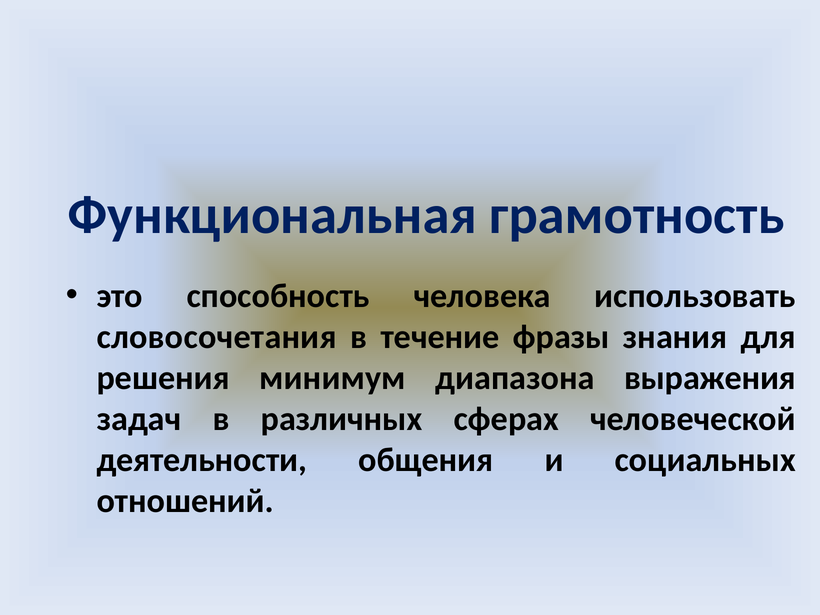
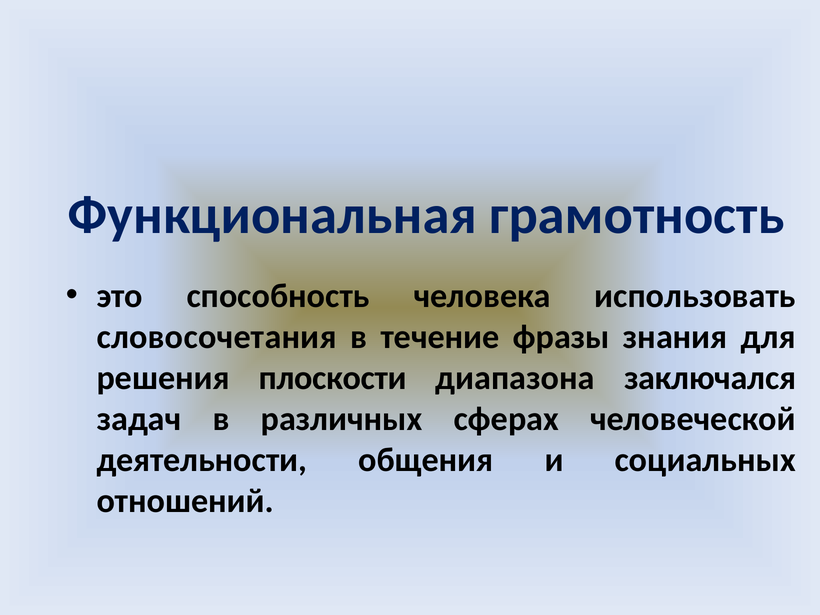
минимум: минимум -> плоскости (333, 378)
выражения: выражения -> заключался (710, 378)
